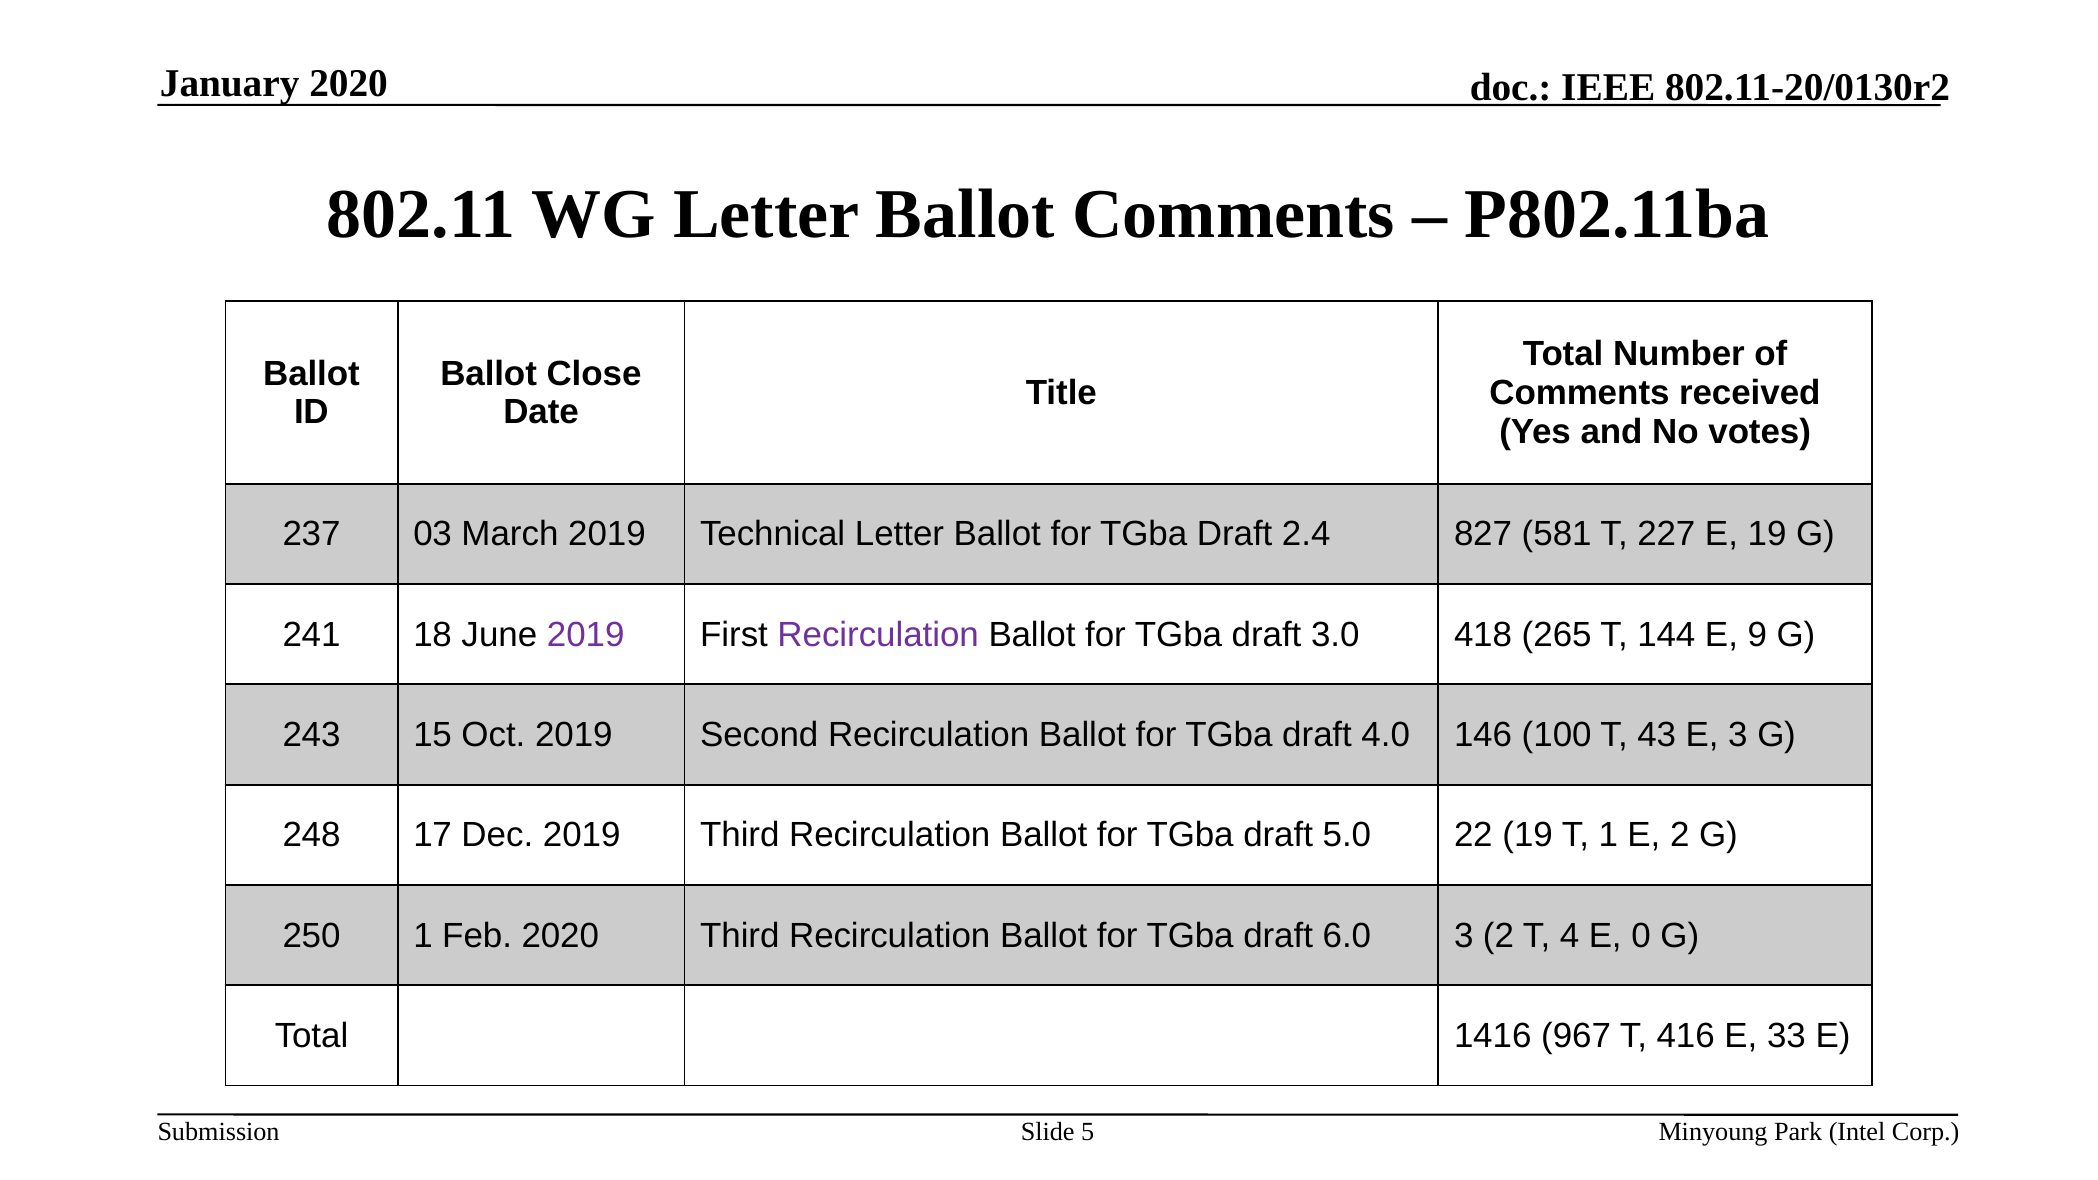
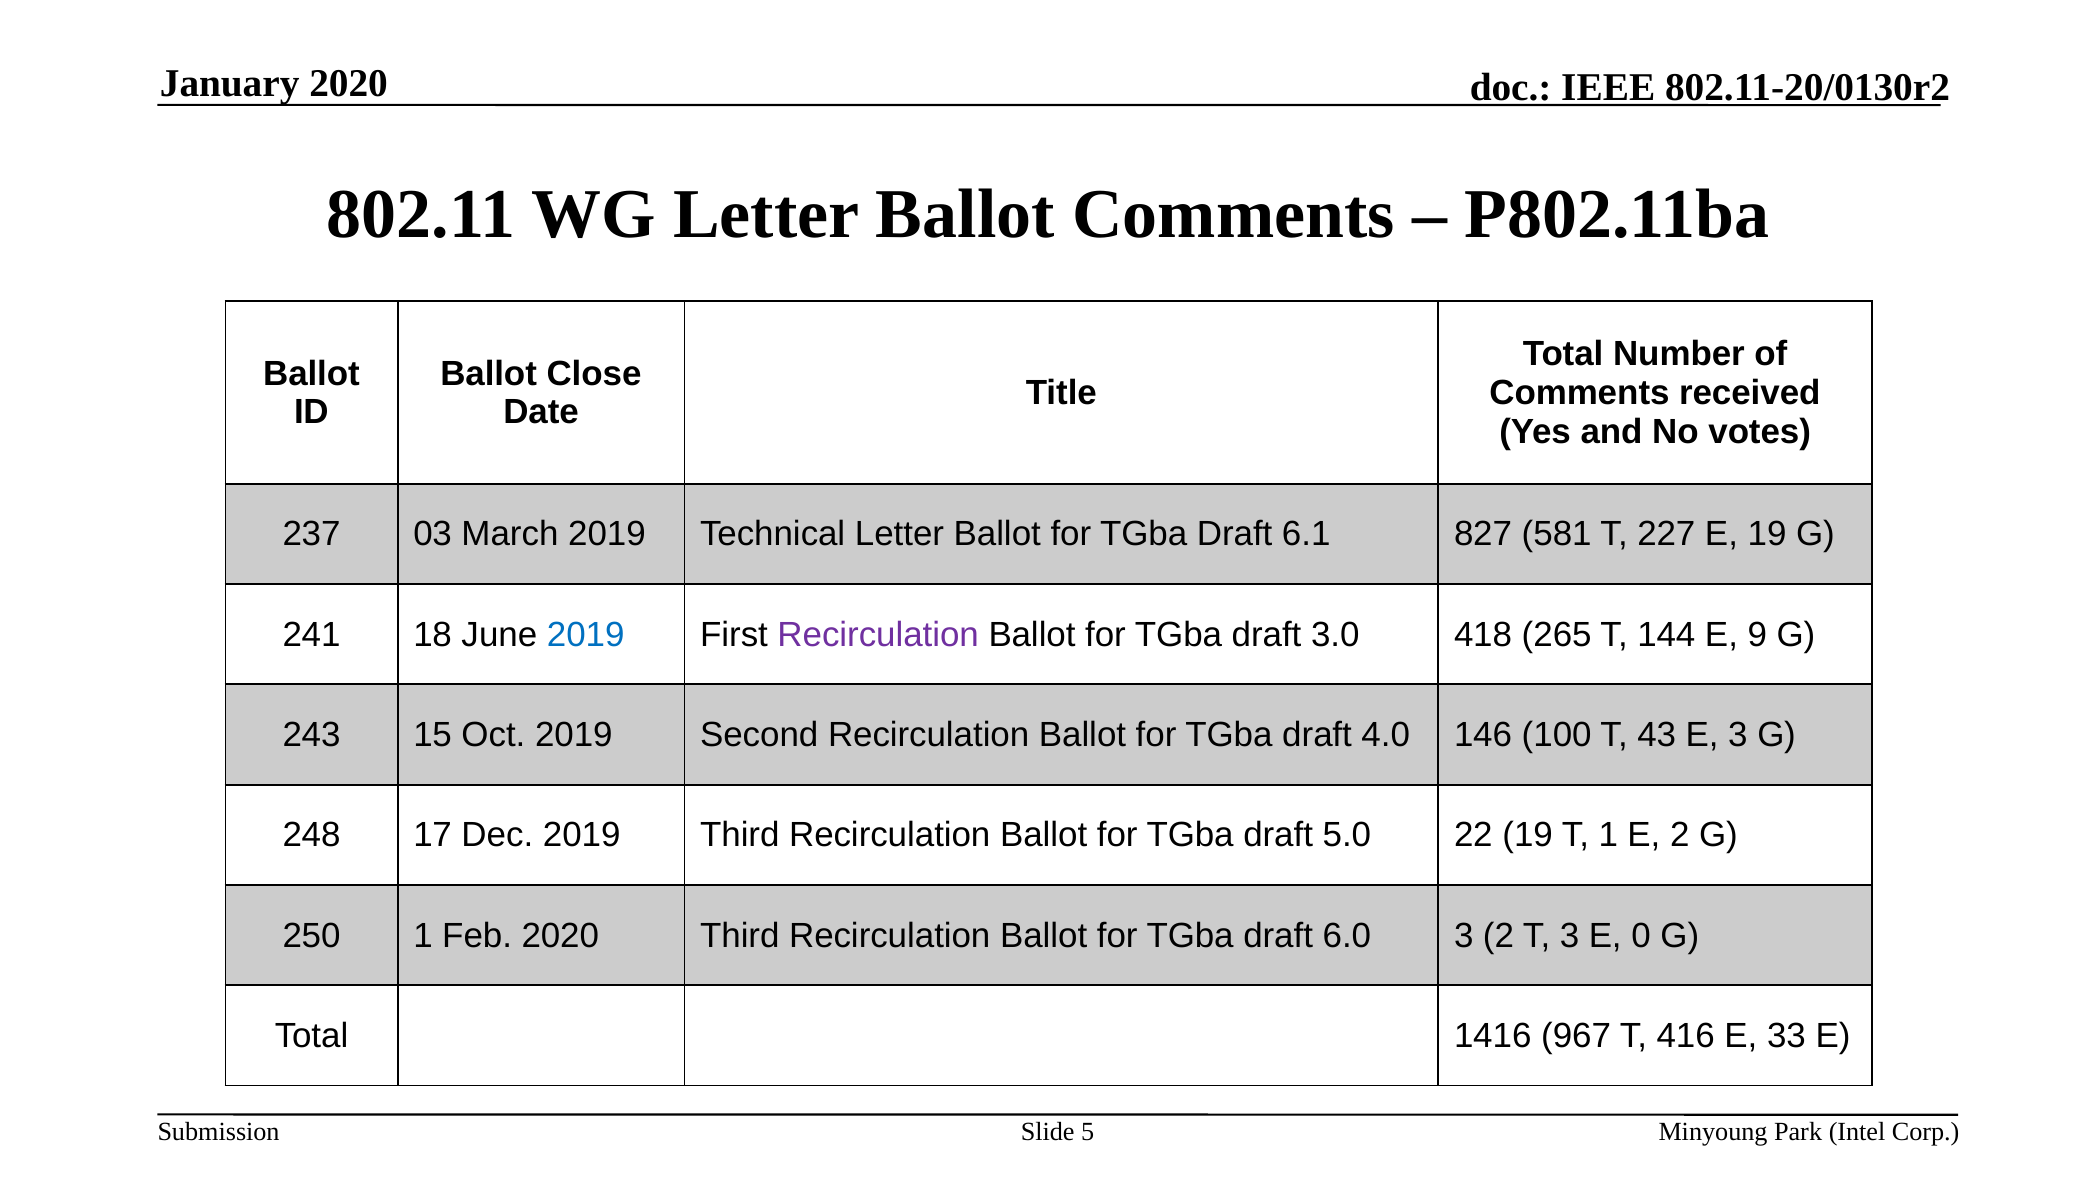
2.4: 2.4 -> 6.1 (1306, 534)
2019 colour: purple -> blue (586, 635)
T 4: 4 -> 3 (1570, 936)
